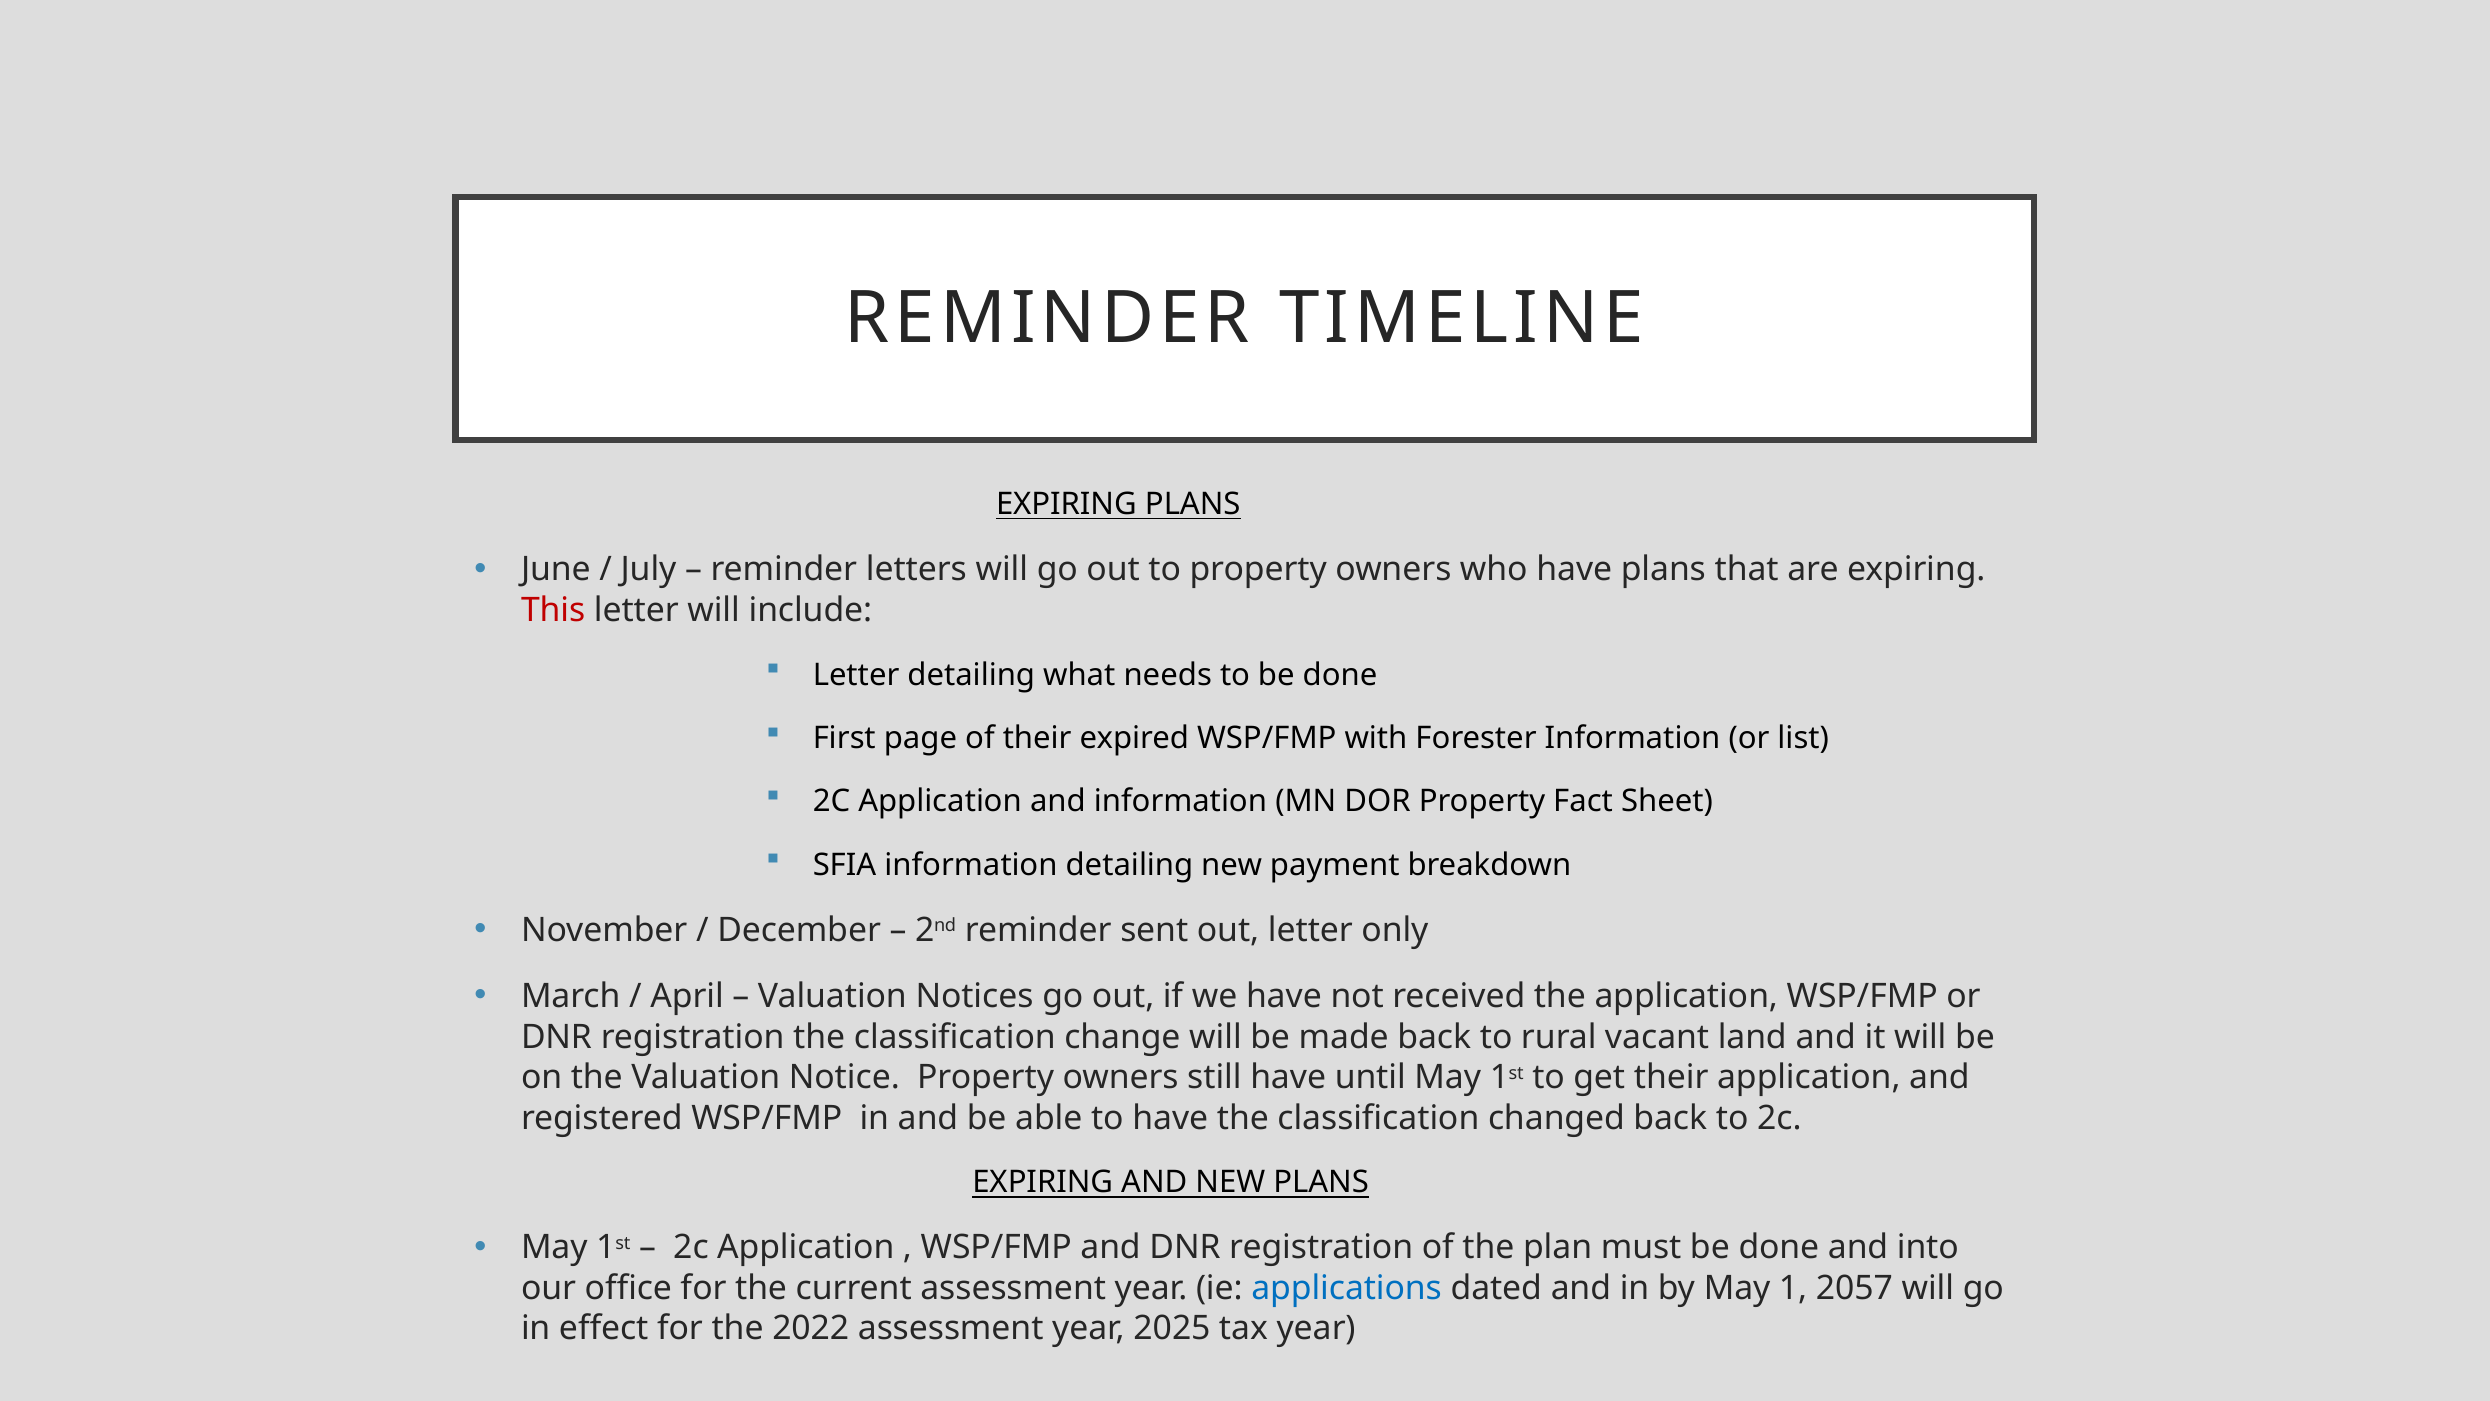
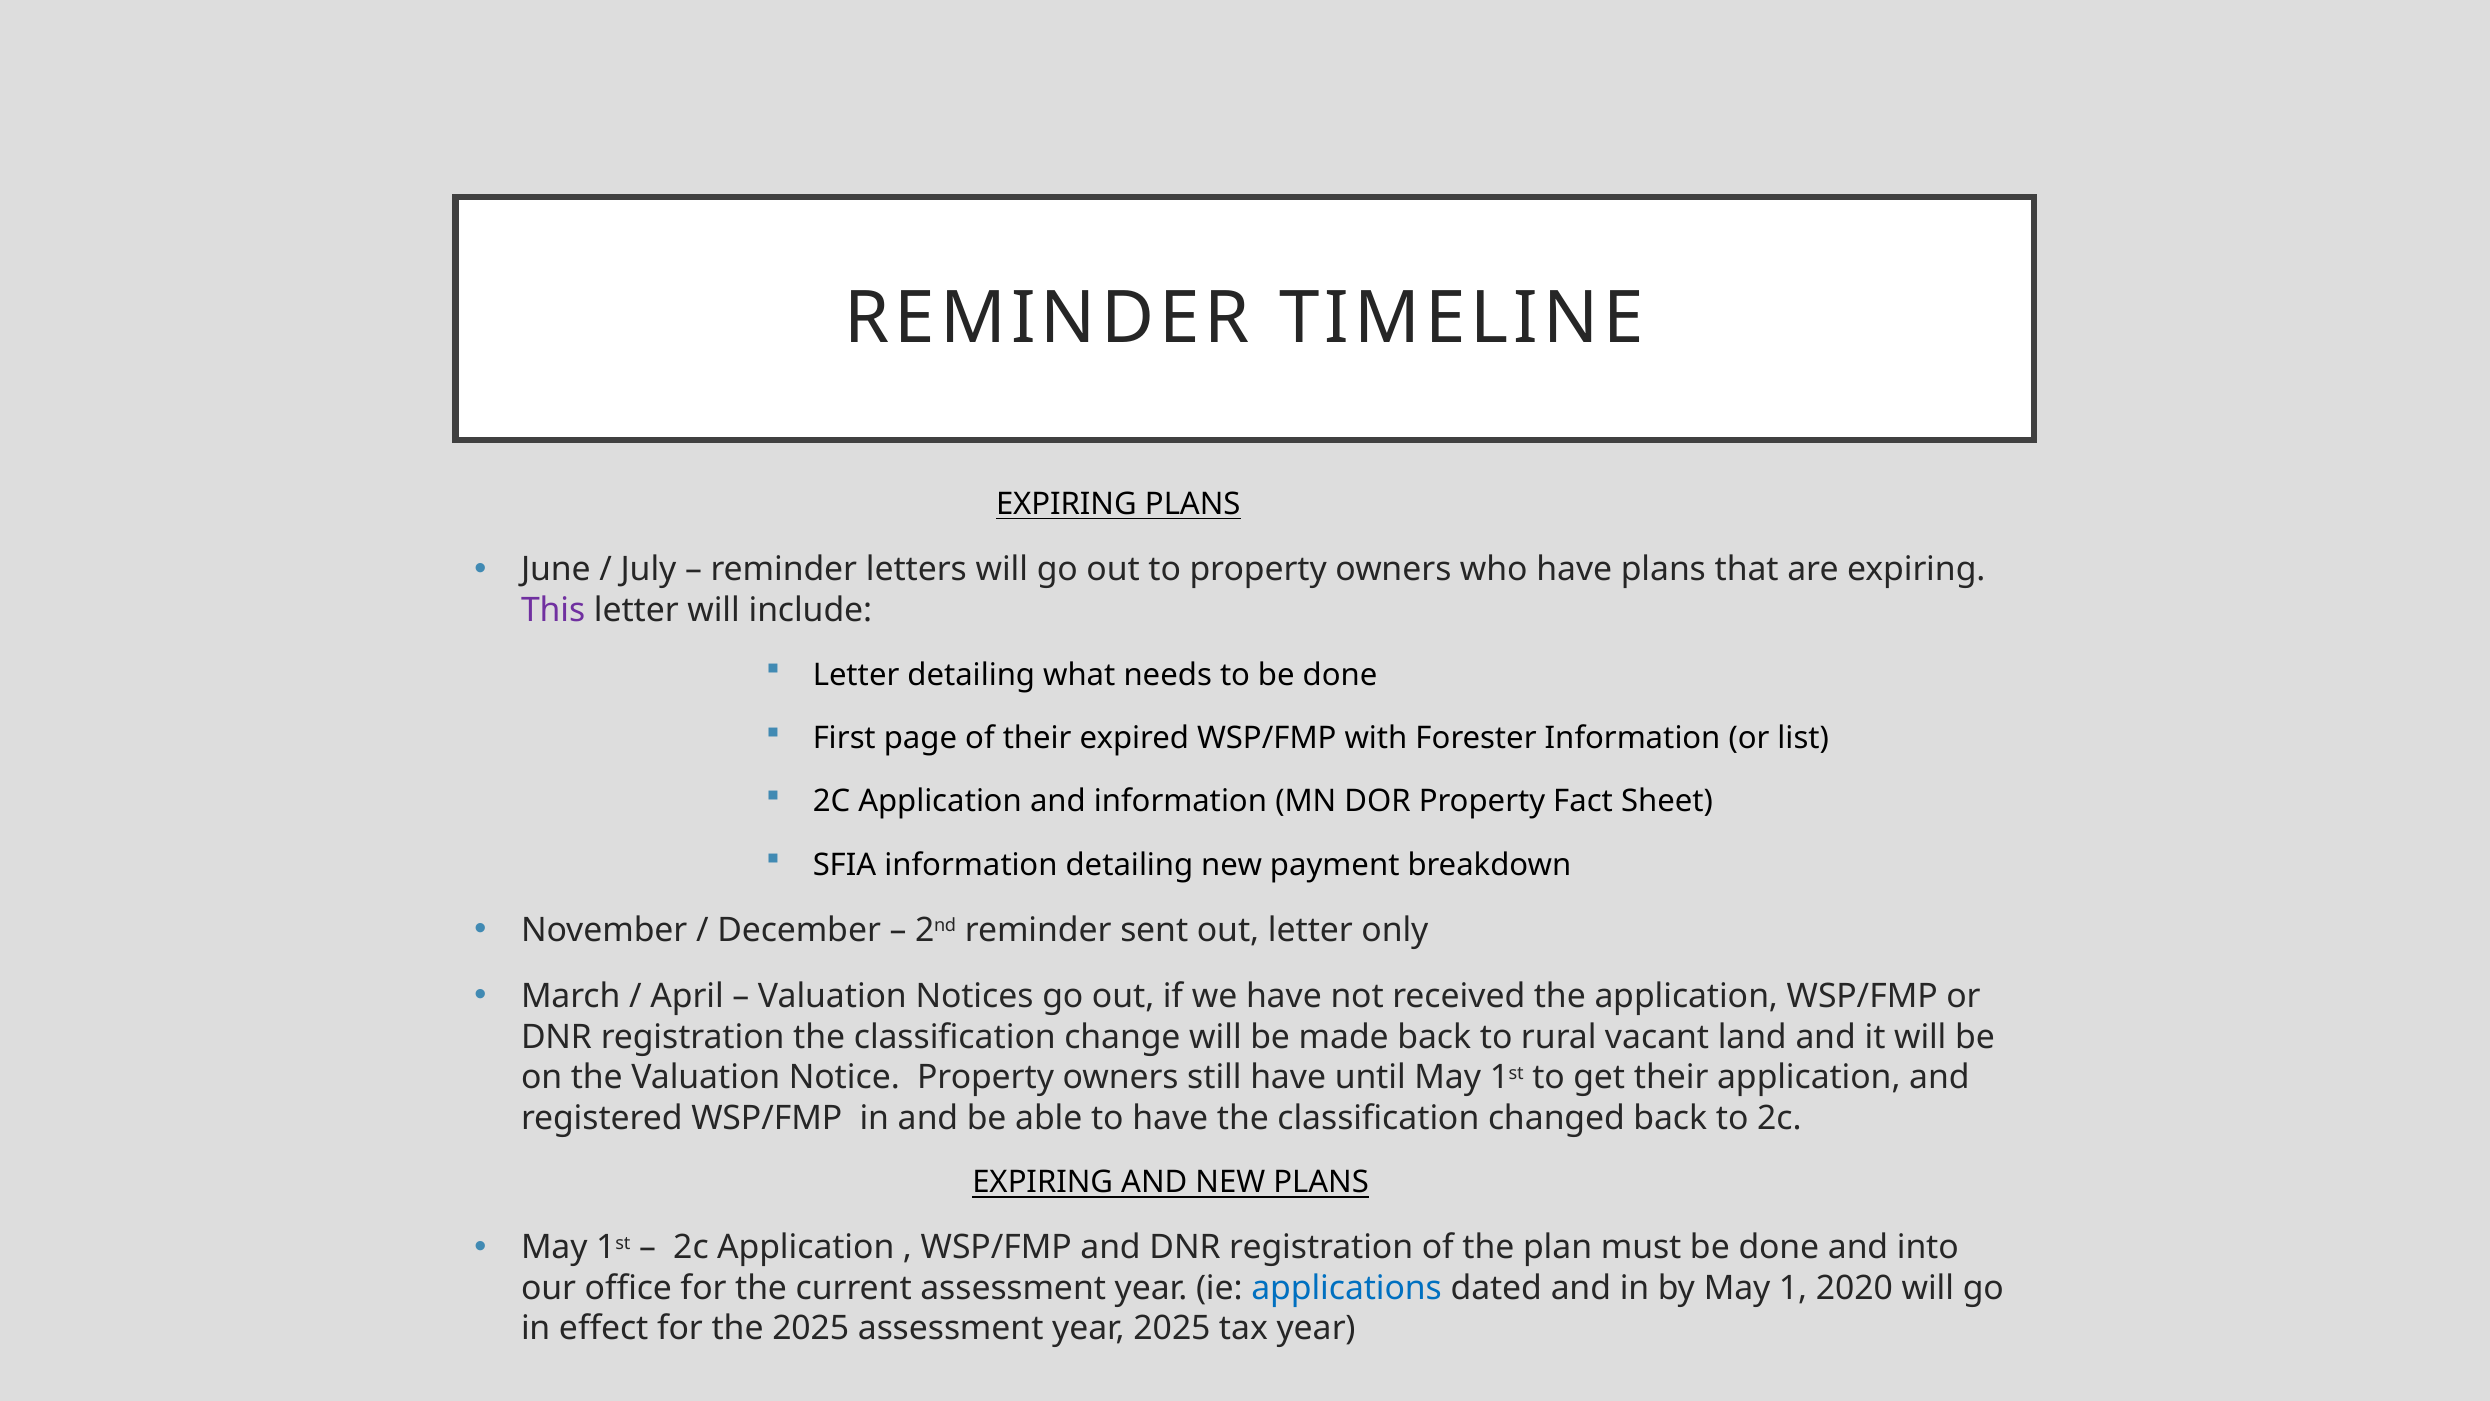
This colour: red -> purple (553, 610)
2057: 2057 -> 2020 (1854, 1288)
the 2022: 2022 -> 2025 (811, 1328)
